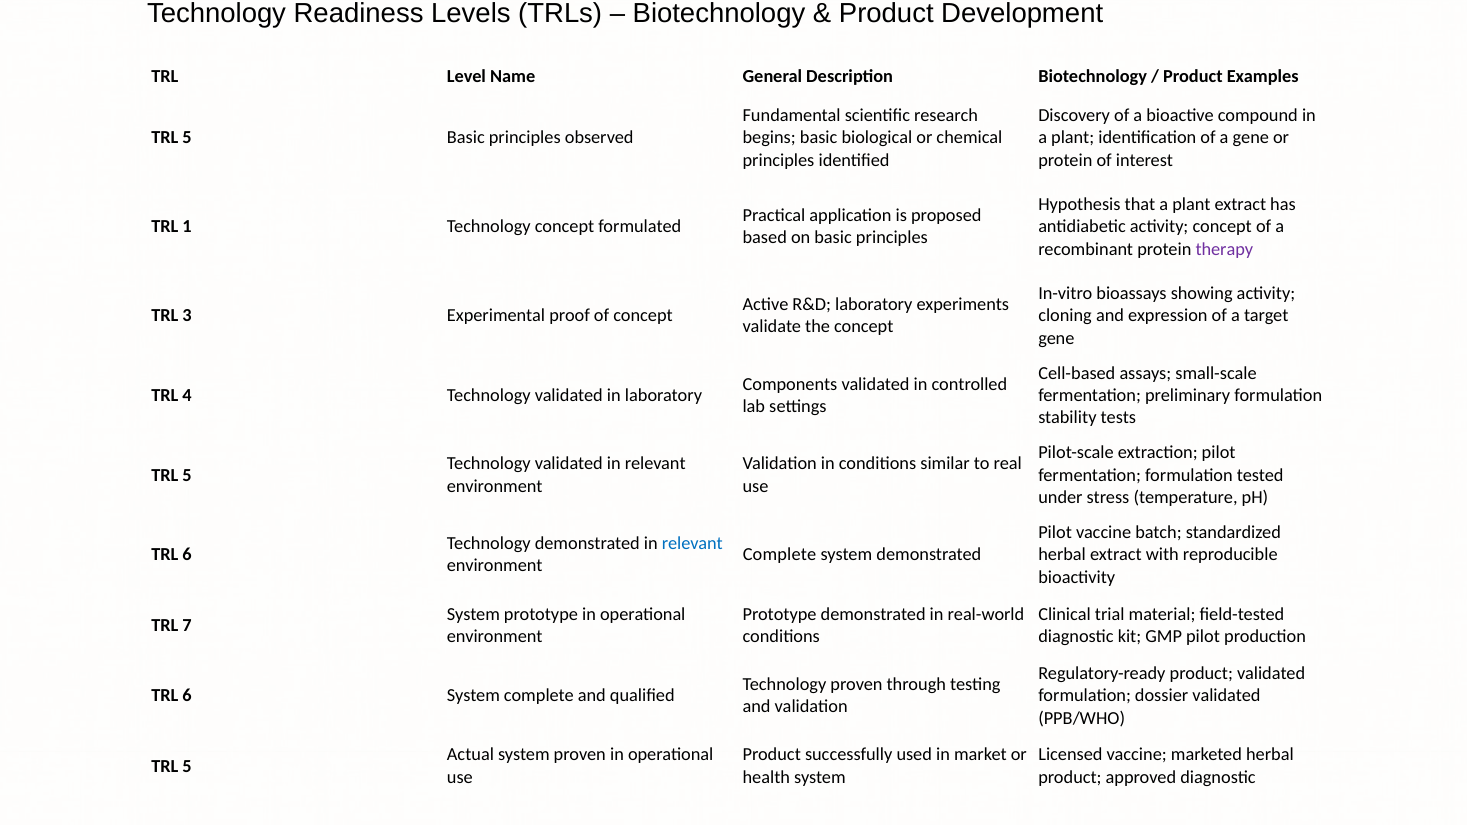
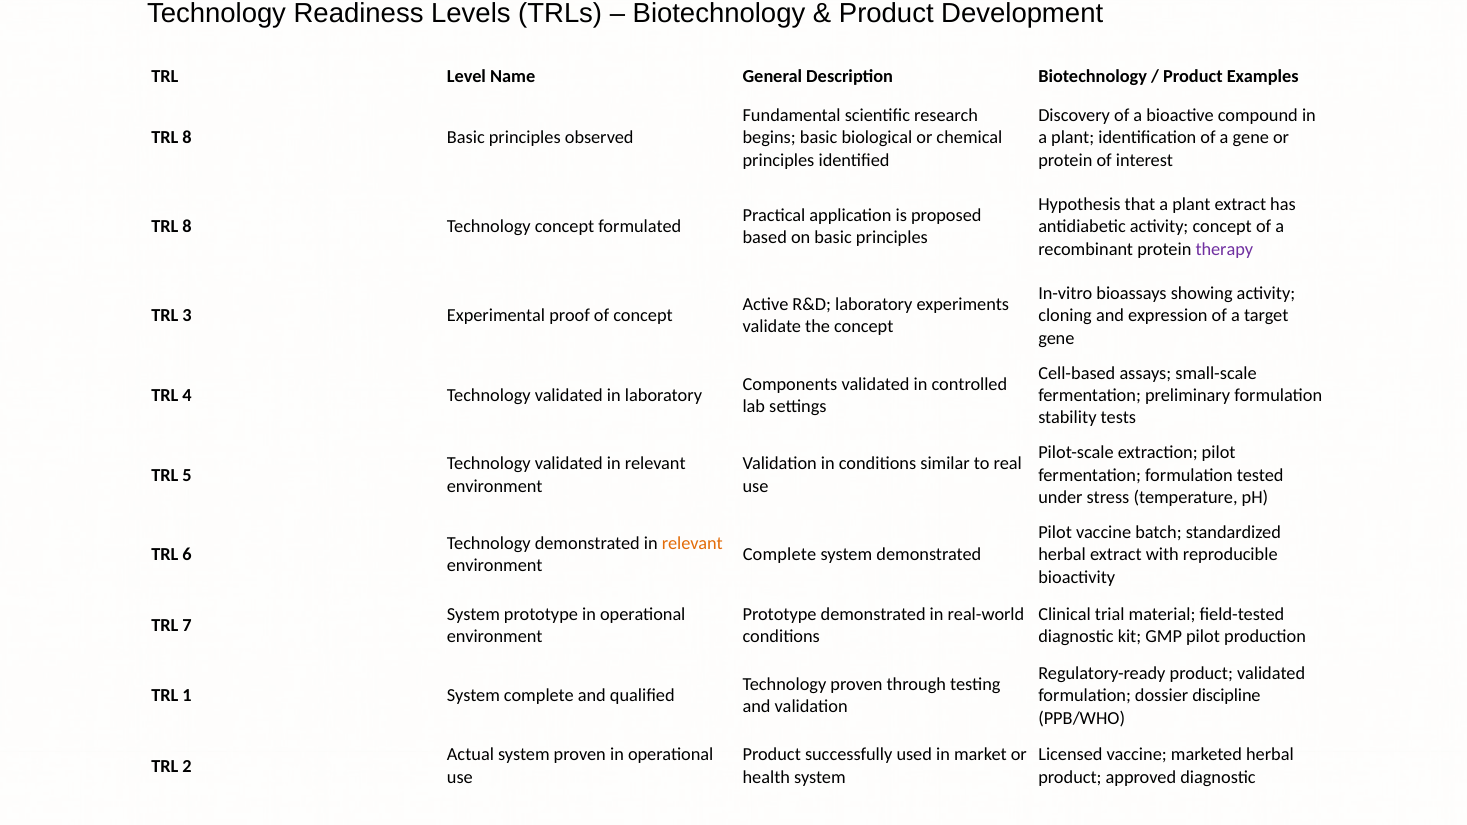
5: 5 -> 8 (187, 138)
1: 1 -> 8 (187, 227)
relevant colour: blue -> orange (692, 544)
6: 6 -> 1 (187, 696)
dossier validated: validated -> discipline (1226, 696)
5: 5 -> 2 (187, 766)
